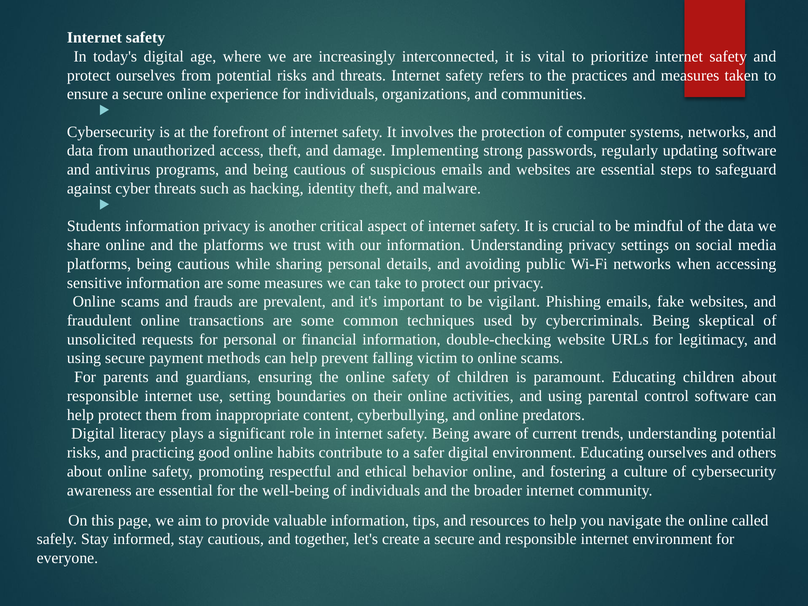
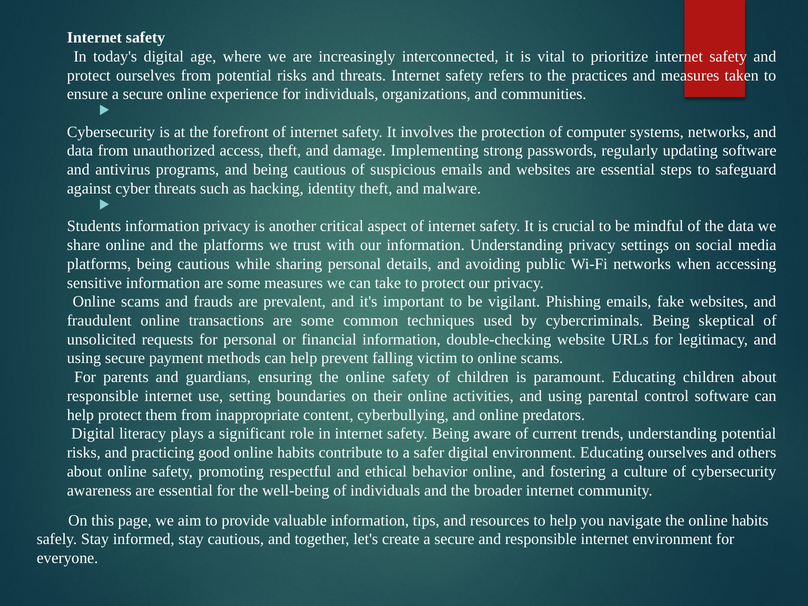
the online called: called -> habits (750, 520)
